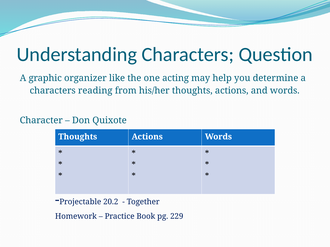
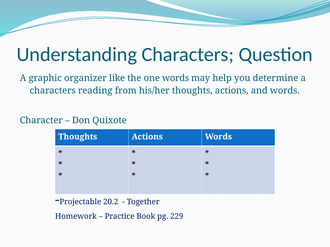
one acting: acting -> words (176, 78)
